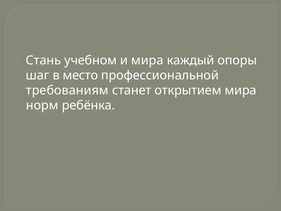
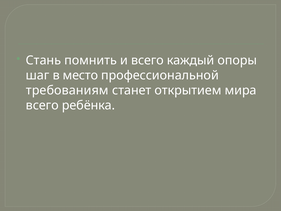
учебном: учебном -> помнить (91, 60)
и мира: мира -> всего (147, 60)
норм: норм -> всего (42, 105)
